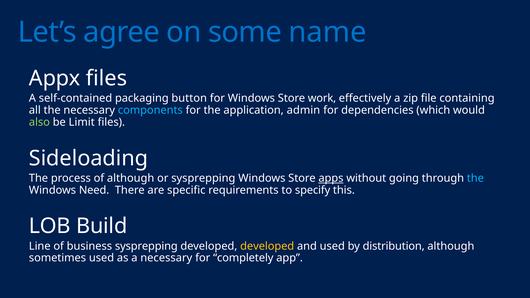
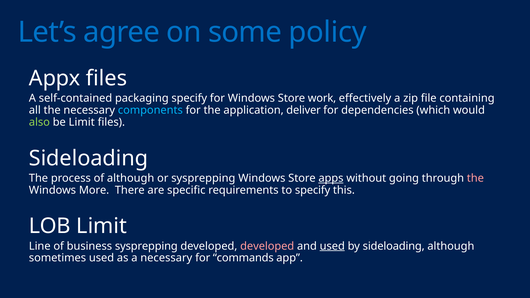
name: name -> policy (328, 32)
packaging button: button -> specify (189, 98)
admin: admin -> deliver (304, 110)
the colour: light blue -> pink (475, 178)
Need: Need -> More (94, 190)
LOB Build: Build -> Limit (102, 226)
developed colour: yellow -> pink (267, 246)
used underline: none -> present (332, 246)
by distribution: distribution -> sideloading (394, 246)
completely: completely -> commands (243, 258)
